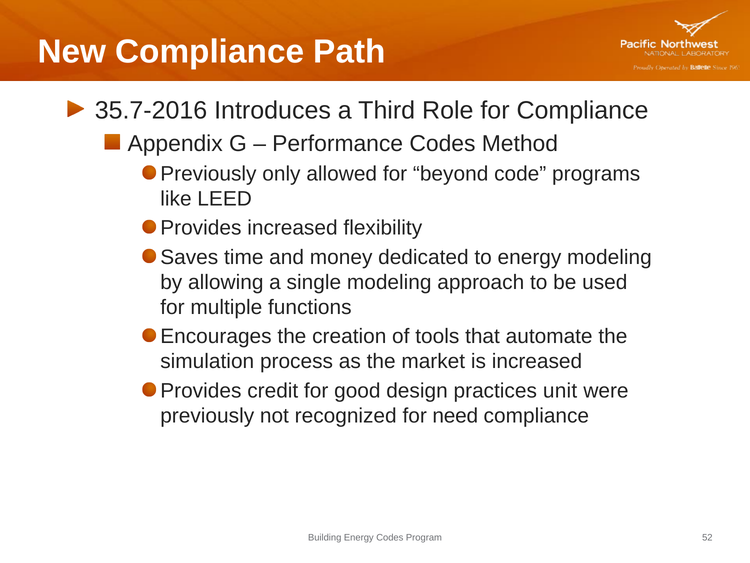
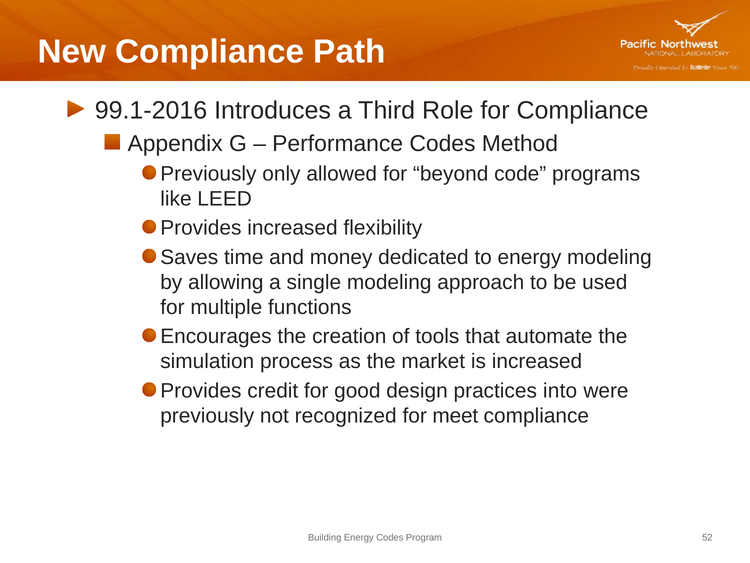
35.7-2016: 35.7-2016 -> 99.1-2016 (151, 110)
unit: unit -> into (560, 390)
need: need -> meet (455, 415)
